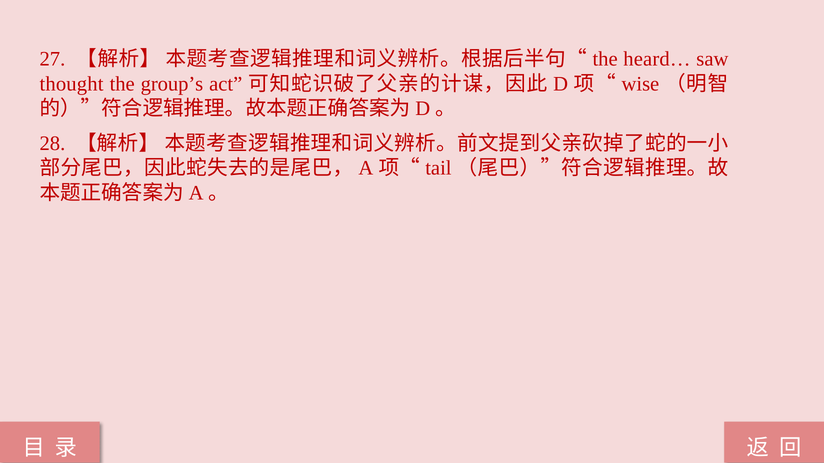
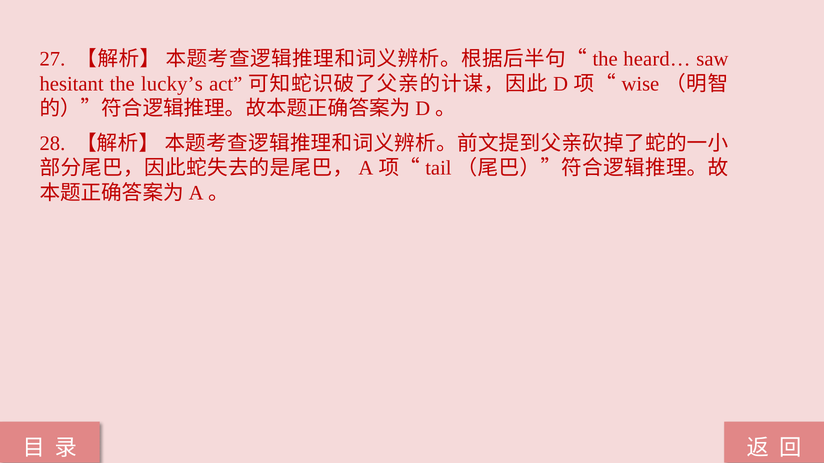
thought: thought -> hesitant (72, 84)
group’s: group’s -> lucky’s (172, 84)
